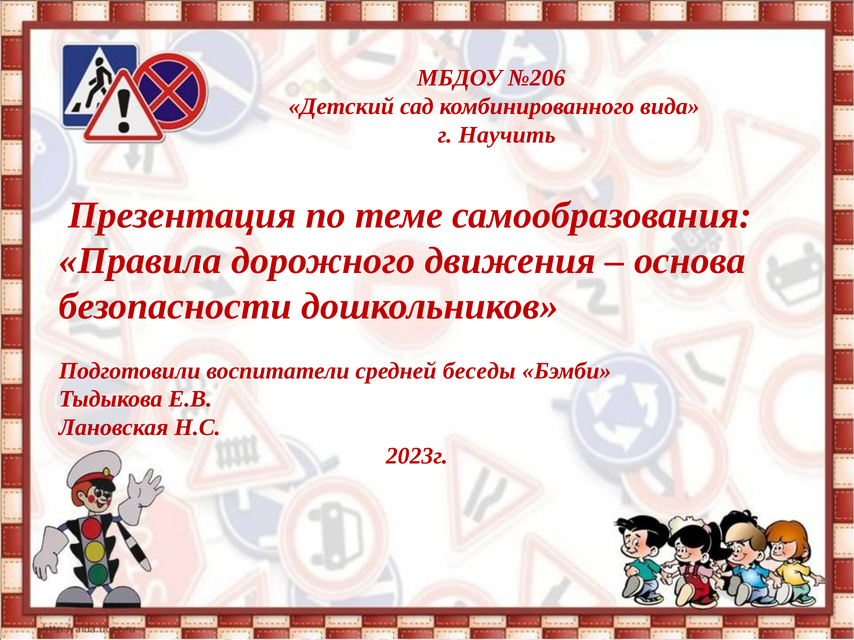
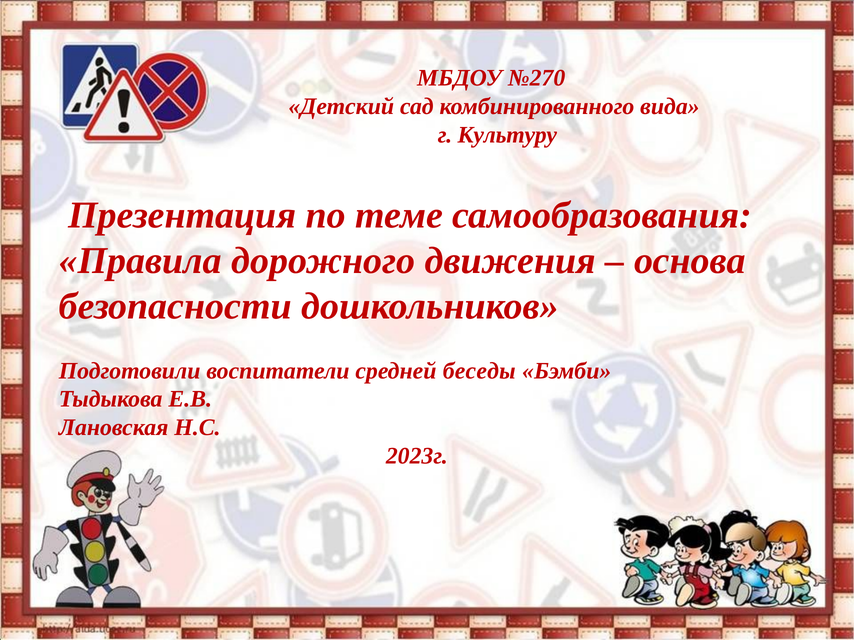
№206: №206 -> №270 (537, 78)
Научить: Научить -> Культуру (507, 135)
